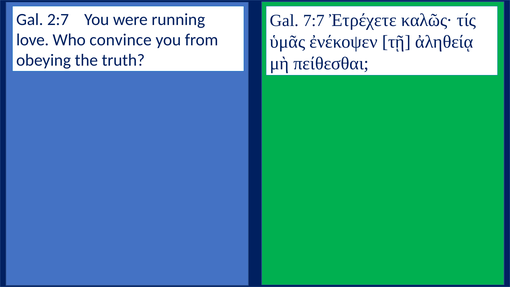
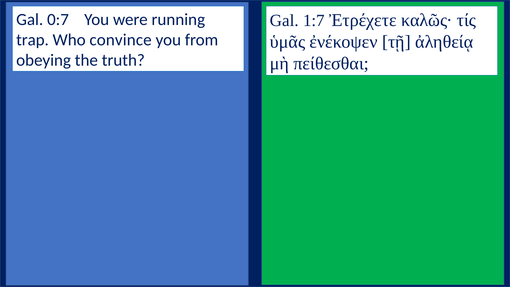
2:7: 2:7 -> 0:7 (58, 20)
7:7: 7:7 -> 1:7 (314, 21)
love: love -> trap (33, 40)
